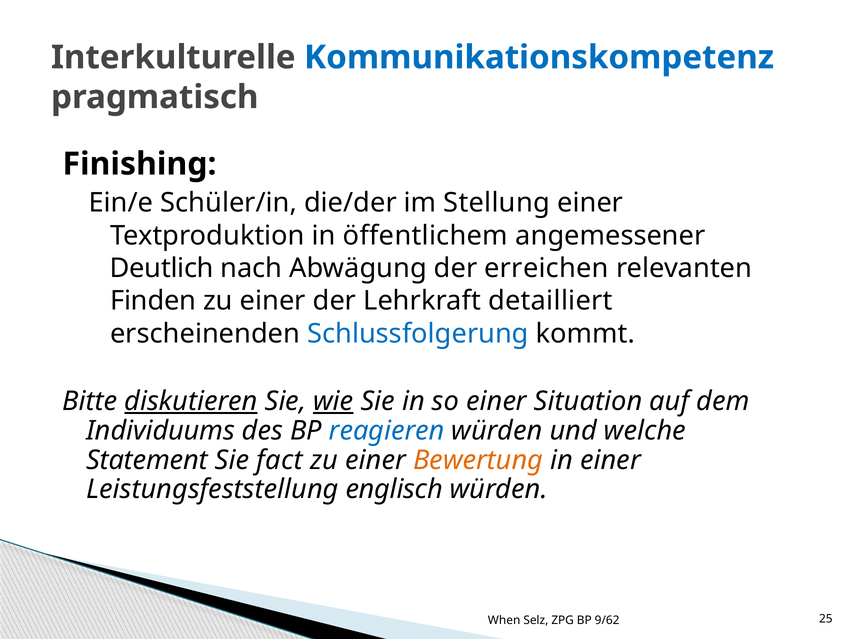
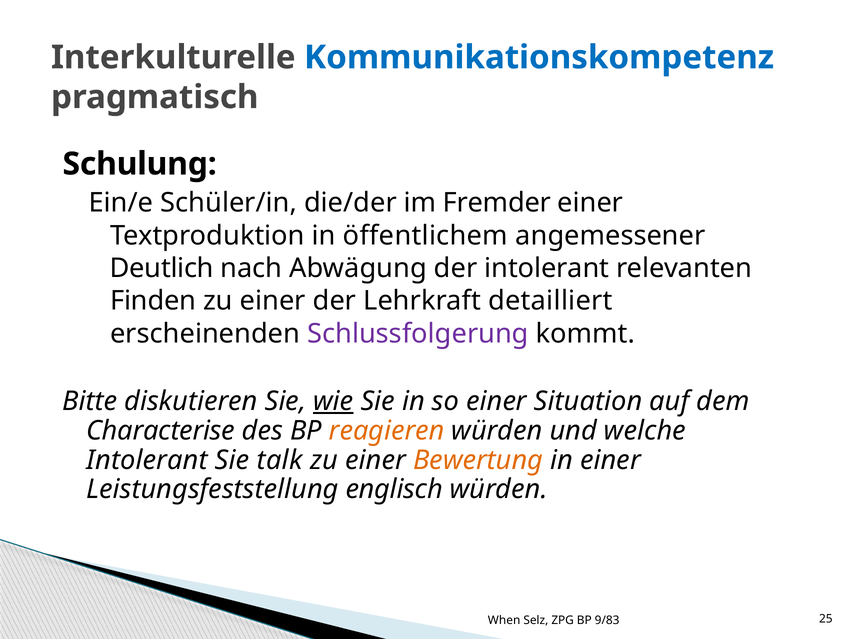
Finishing: Finishing -> Schulung (140, 164)
Stellung: Stellung -> Fremder (497, 203)
der erreichen: erreichen -> intolerant (547, 269)
Schlussfolgerung colour: blue -> purple (418, 334)
diskutieren underline: present -> none (191, 402)
Individuums: Individuums -> Characterise (161, 431)
reagieren colour: blue -> orange (387, 431)
Statement: Statement -> Intolerant (147, 461)
fact: fact -> talk (280, 461)
9/62: 9/62 -> 9/83 (607, 621)
